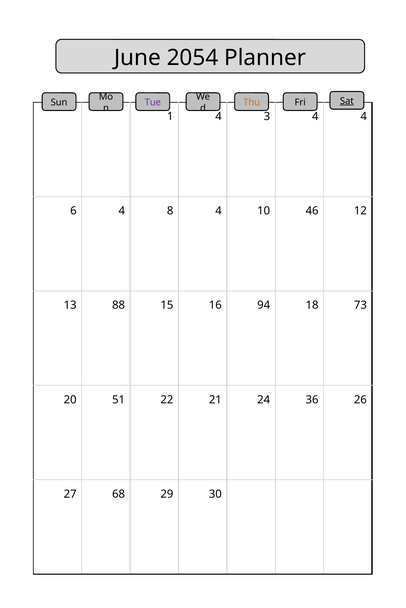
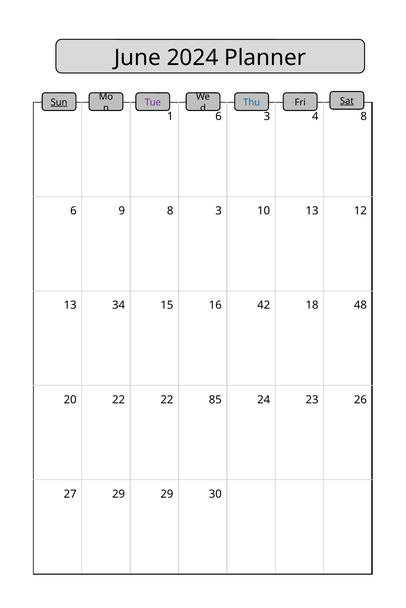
2054: 2054 -> 2024 (192, 58)
Sun underline: none -> present (59, 102)
Thu colour: orange -> blue (252, 102)
1 4: 4 -> 6 (219, 117)
4 4: 4 -> 8 (364, 117)
6 4: 4 -> 9 (122, 211)
8 4: 4 -> 3 (219, 211)
10 46: 46 -> 13 (312, 211)
88: 88 -> 34 (119, 306)
94: 94 -> 42 (264, 306)
73: 73 -> 48 (360, 306)
20 51: 51 -> 22 (119, 400)
21: 21 -> 85 (215, 400)
36: 36 -> 23 (312, 400)
27 68: 68 -> 29 (119, 495)
